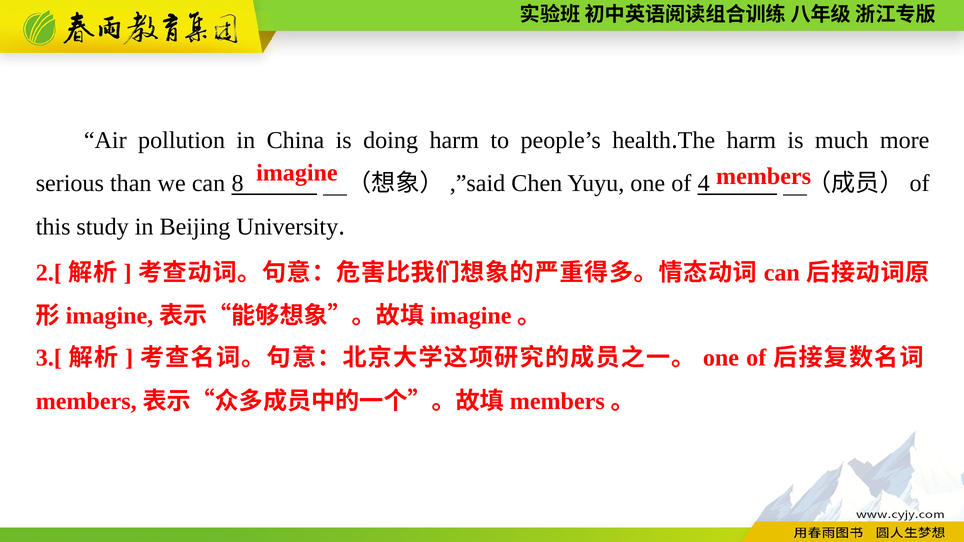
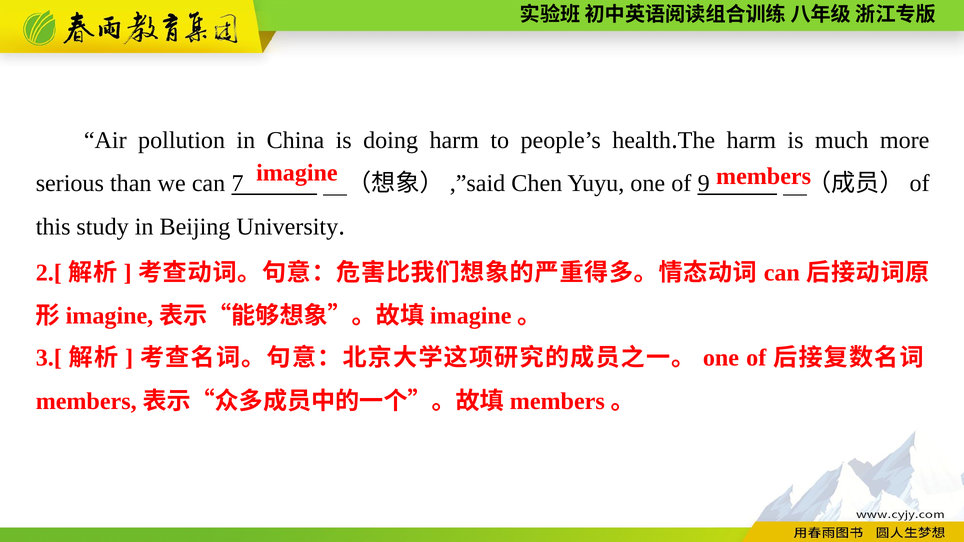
8: 8 -> 7 (238, 184)
4: 4 -> 9 (704, 184)
